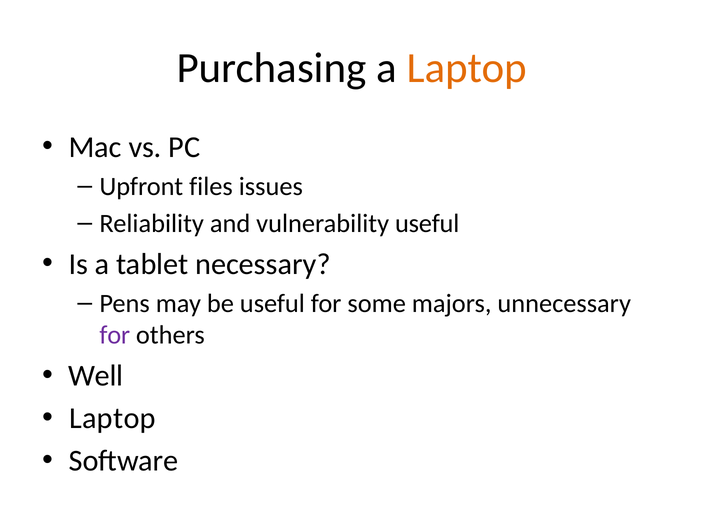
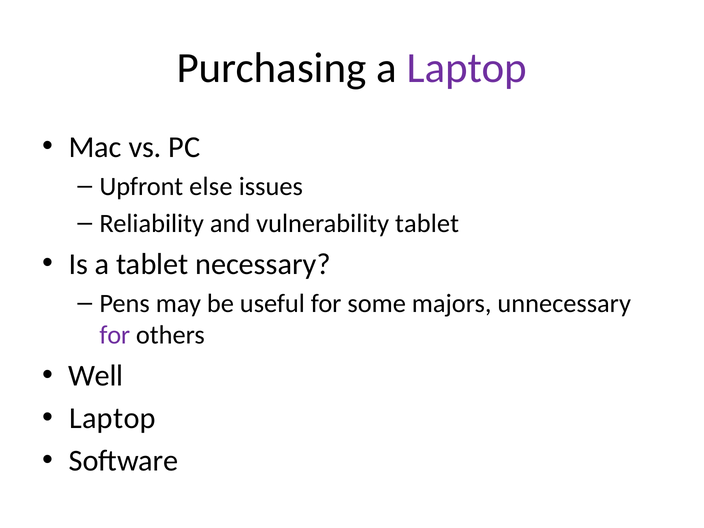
Laptop colour: orange -> purple (467, 68)
files: files -> else (211, 186)
vulnerability useful: useful -> tablet (427, 223)
